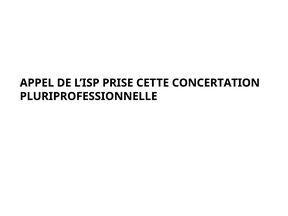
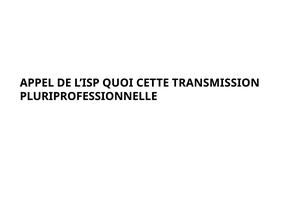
PRISE: PRISE -> QUOI (118, 83)
CONCERTATION: CONCERTATION -> TRANSMISSION (216, 83)
